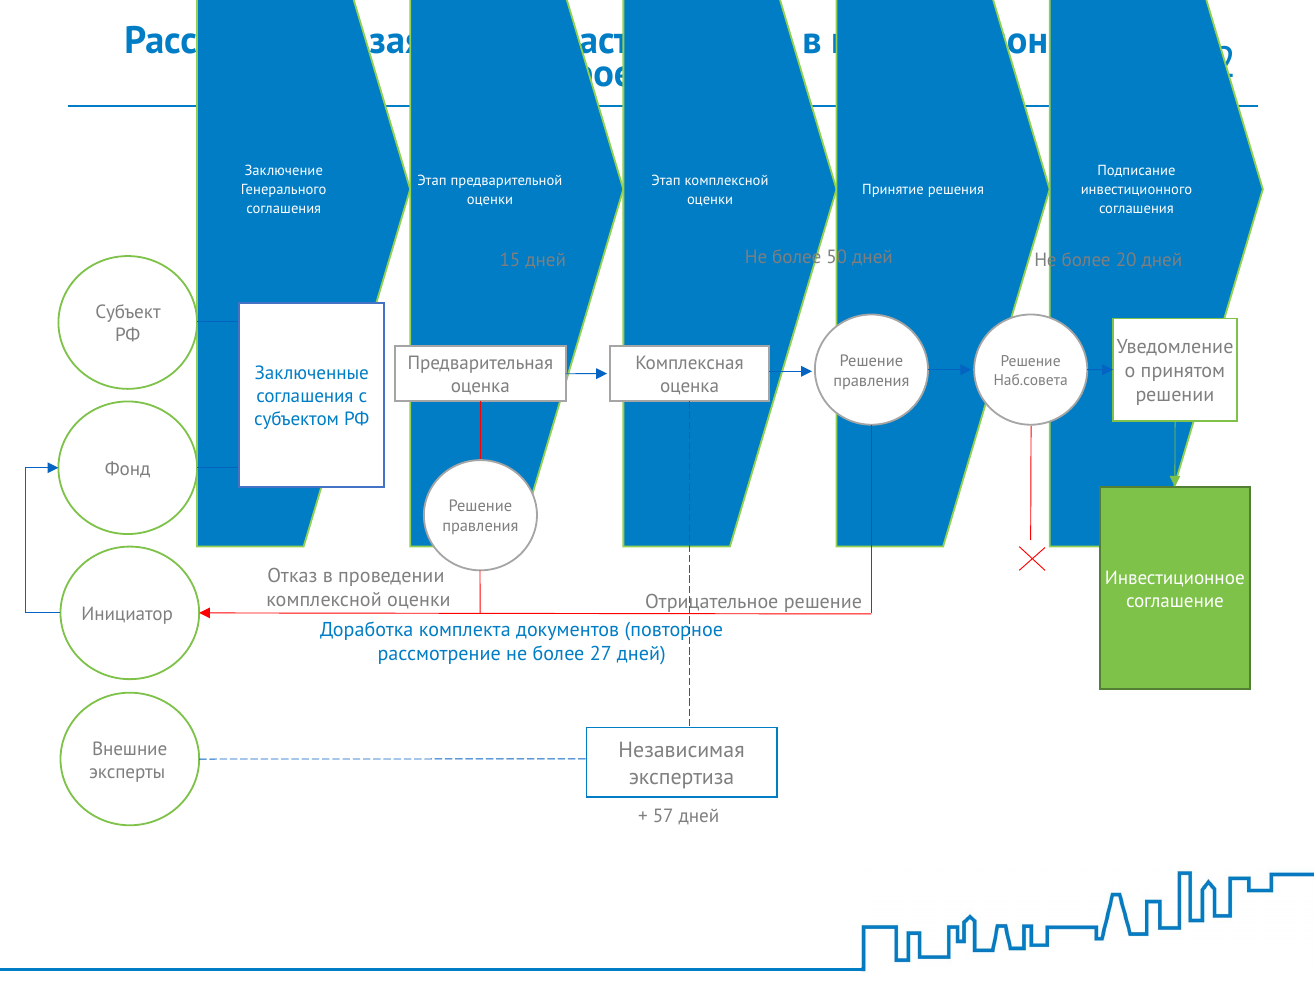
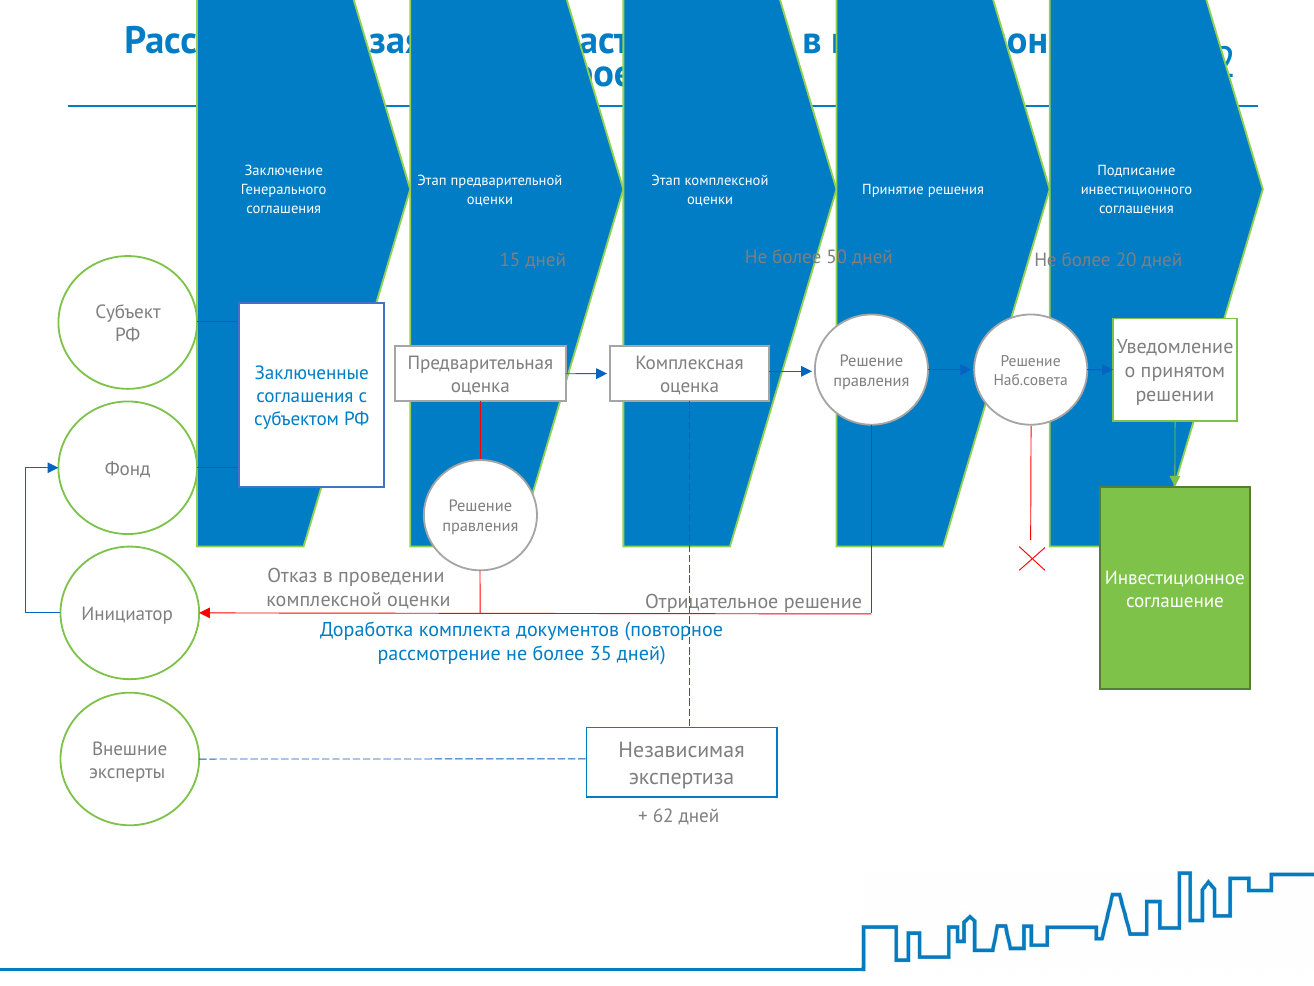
27: 27 -> 35 (601, 654)
57: 57 -> 62 (663, 816)
